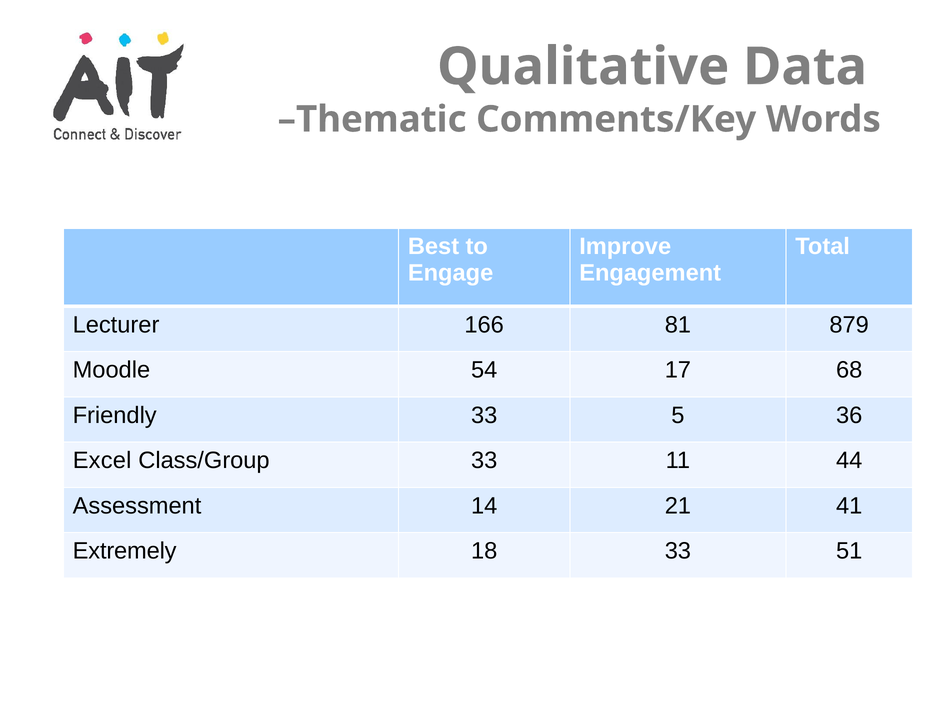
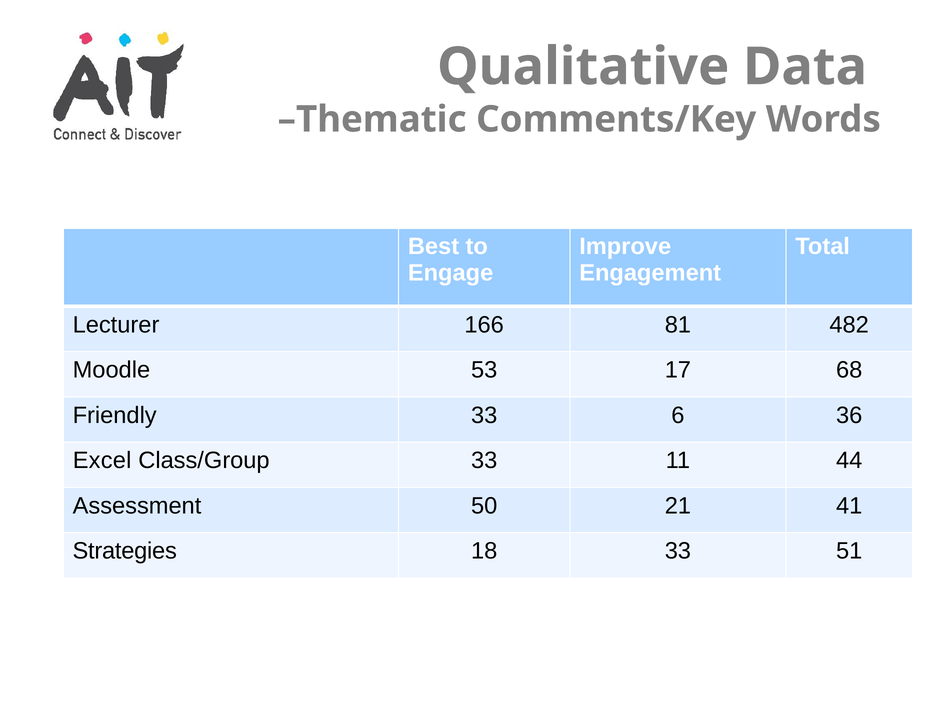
879: 879 -> 482 (849, 325)
54: 54 -> 53 (484, 370)
5: 5 -> 6 (678, 415)
14: 14 -> 50 (484, 505)
Extremely: Extremely -> Strategies (125, 551)
